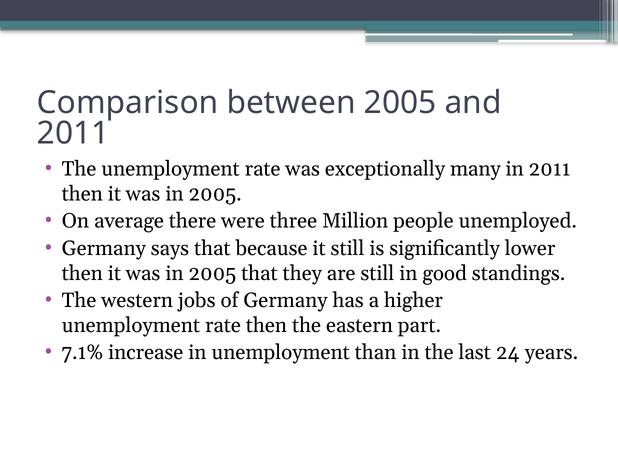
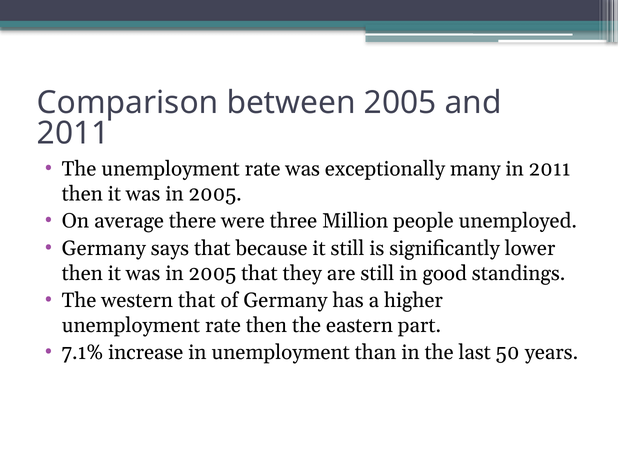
western jobs: jobs -> that (197, 300)
24: 24 -> 50 (508, 352)
